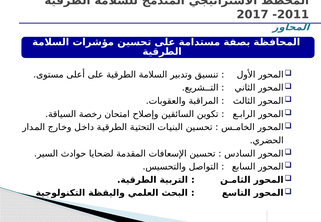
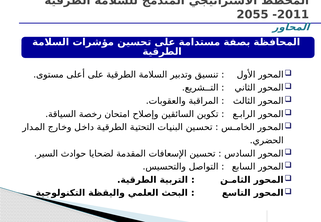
2017: 2017 -> 2055 (253, 15)
